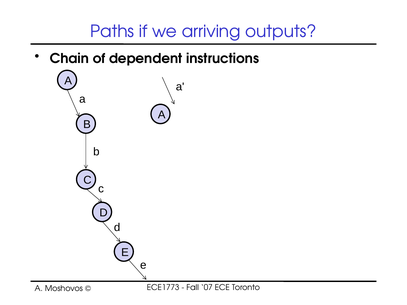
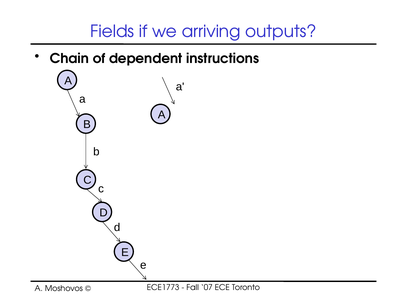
Paths: Paths -> Fields (112, 32)
